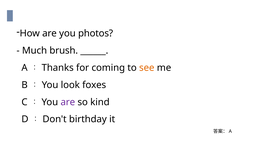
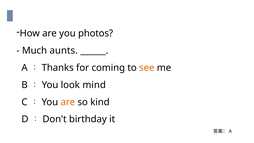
brush: brush -> aunts (64, 51)
foxes: foxes -> mind (94, 85)
are colour: purple -> orange (68, 102)
